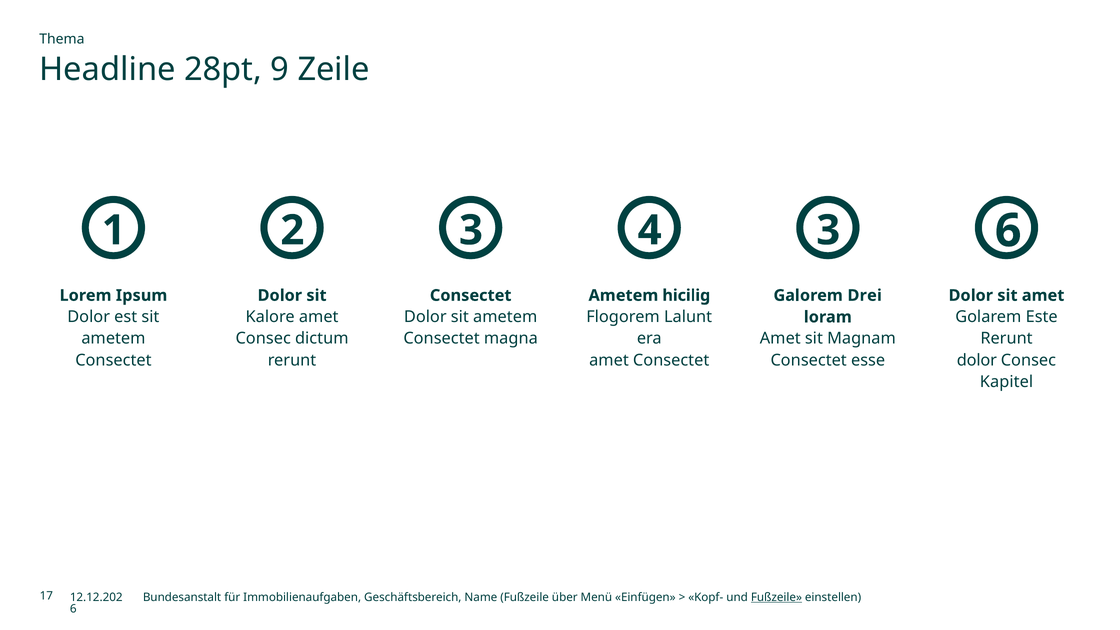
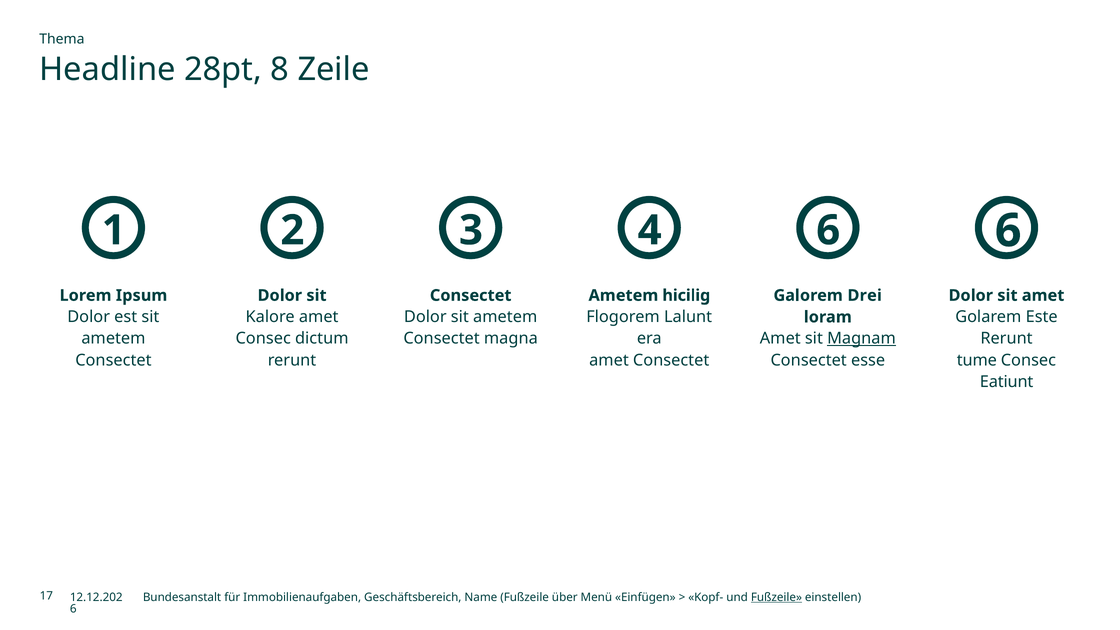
9: 9 -> 8 (280, 69)
3 3: 3 -> 6 (828, 230)
Magnam underline: none -> present (861, 339)
dolor: dolor -> tume (977, 360)
Kapitel: Kapitel -> Eatiunt (1007, 382)
